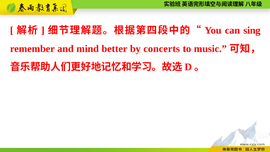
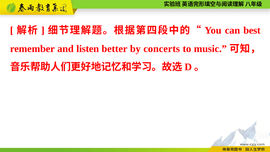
sing: sing -> best (252, 30)
mind: mind -> listen (88, 49)
